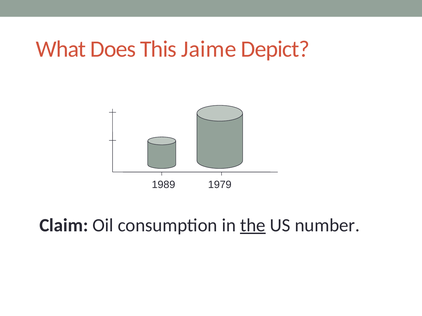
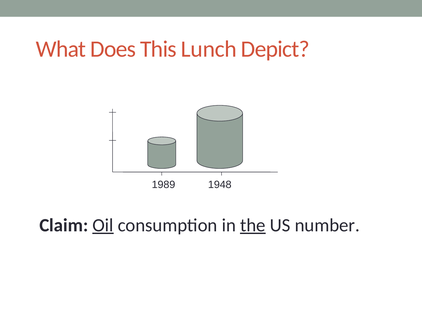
Jaime: Jaime -> Lunch (209, 49)
1979: 1979 -> 1948 (220, 185)
Oil underline: none -> present (103, 226)
